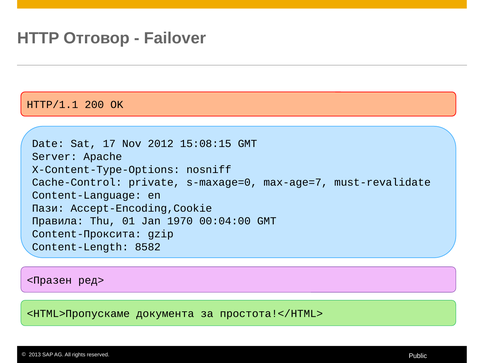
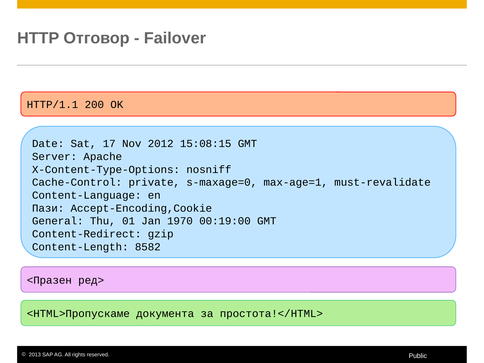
max-age=7: max-age=7 -> max-age=1 (296, 182)
Правила: Правила -> General (58, 221)
00:04:00: 00:04:00 -> 00:19:00 (225, 221)
Content-Проксита: Content-Проксита -> Content-Redirect (87, 234)
